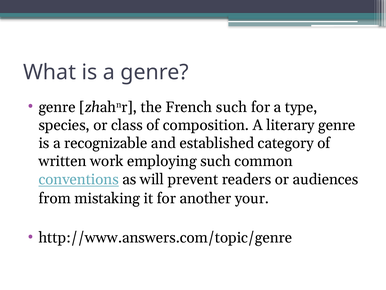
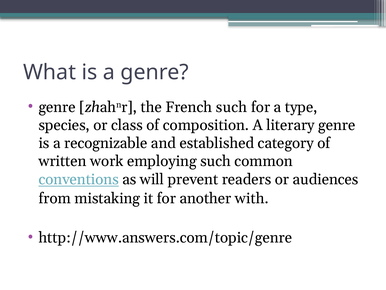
your: your -> with (252, 198)
